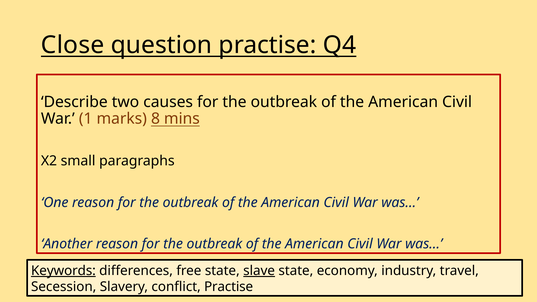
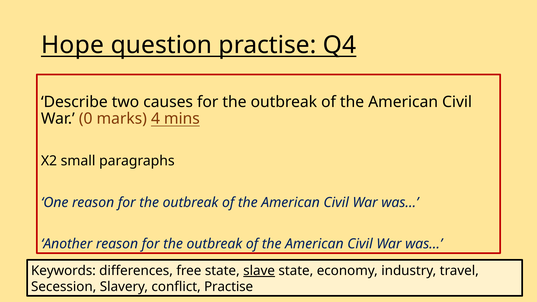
Close: Close -> Hope (73, 45)
1: 1 -> 0 (86, 119)
8: 8 -> 4 (156, 119)
Keywords underline: present -> none (63, 271)
